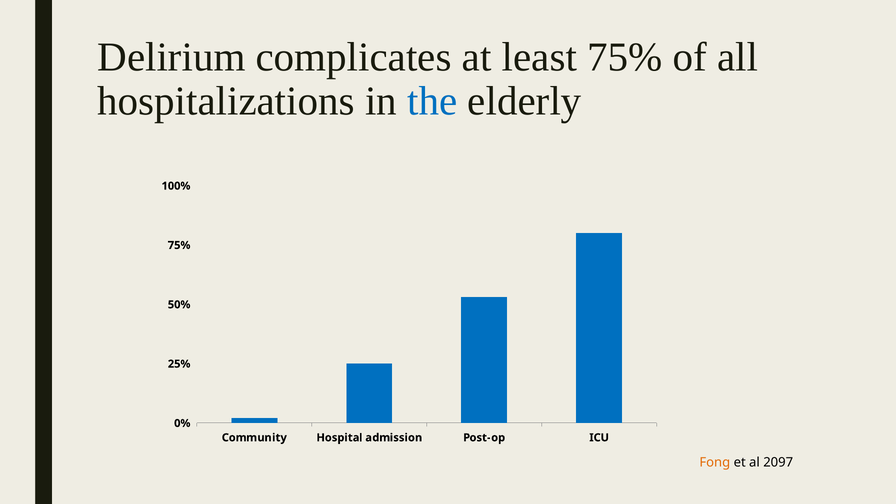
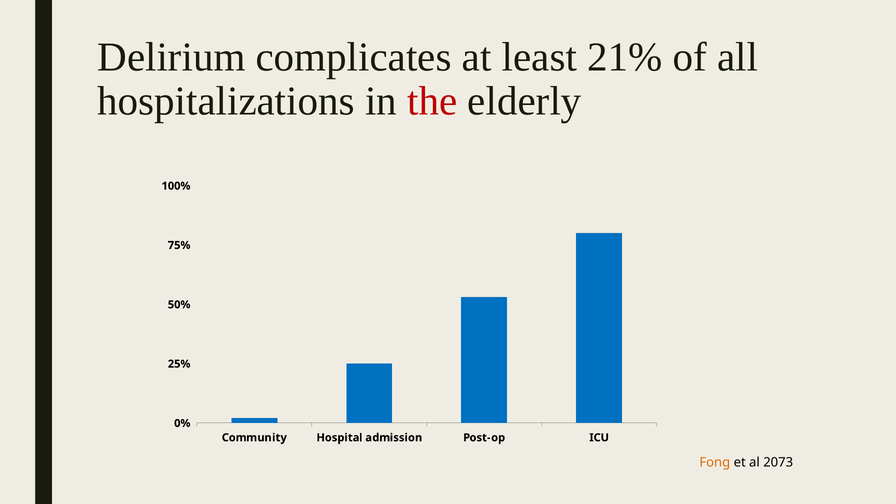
least 75%: 75% -> 21% (625, 57)
the colour: blue -> red (432, 101)
2097: 2097 -> 2073 (778, 462)
